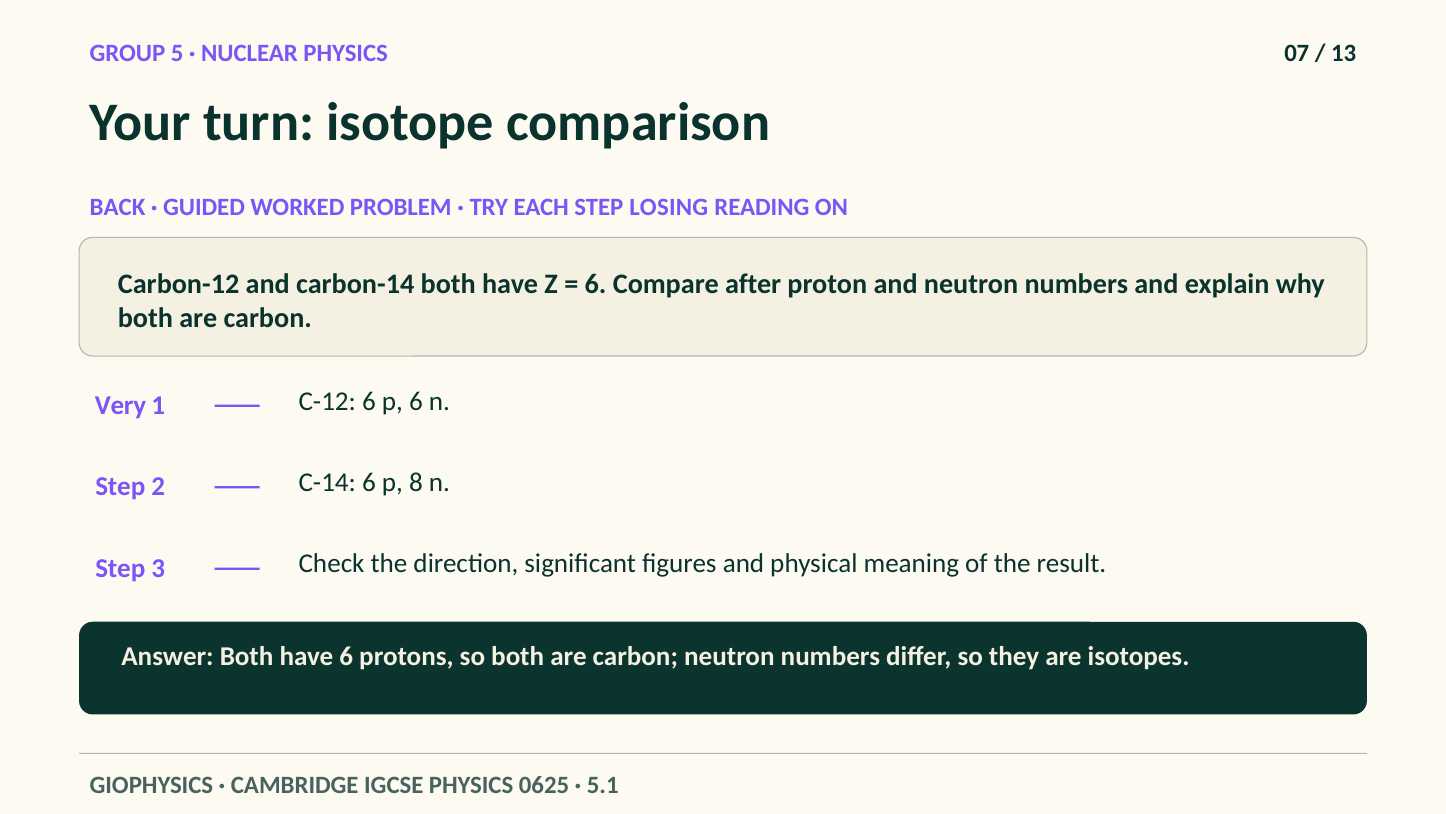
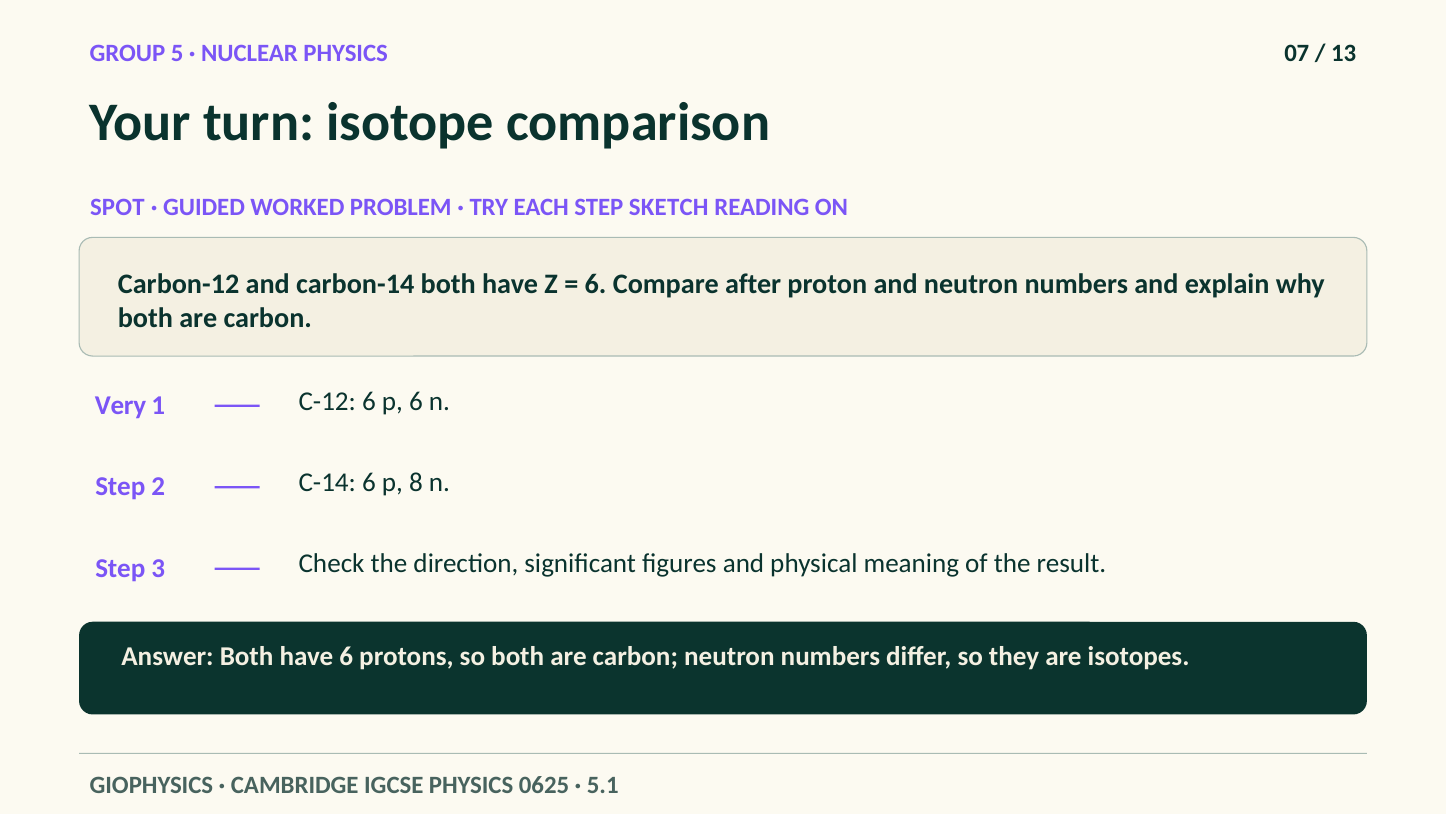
BACK: BACK -> SPOT (117, 207)
LOSING: LOSING -> SKETCH (669, 207)
